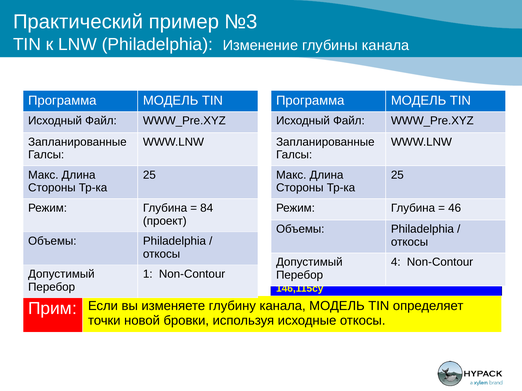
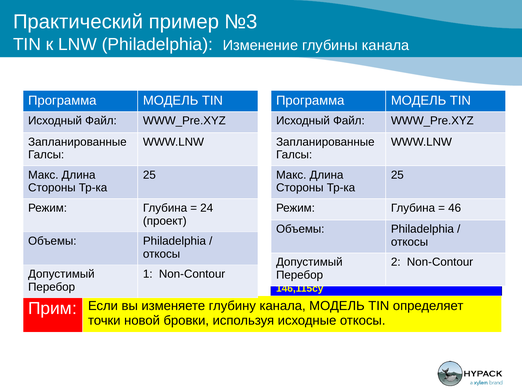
84: 84 -> 24 (207, 208)
4: 4 -> 2 (396, 262)
